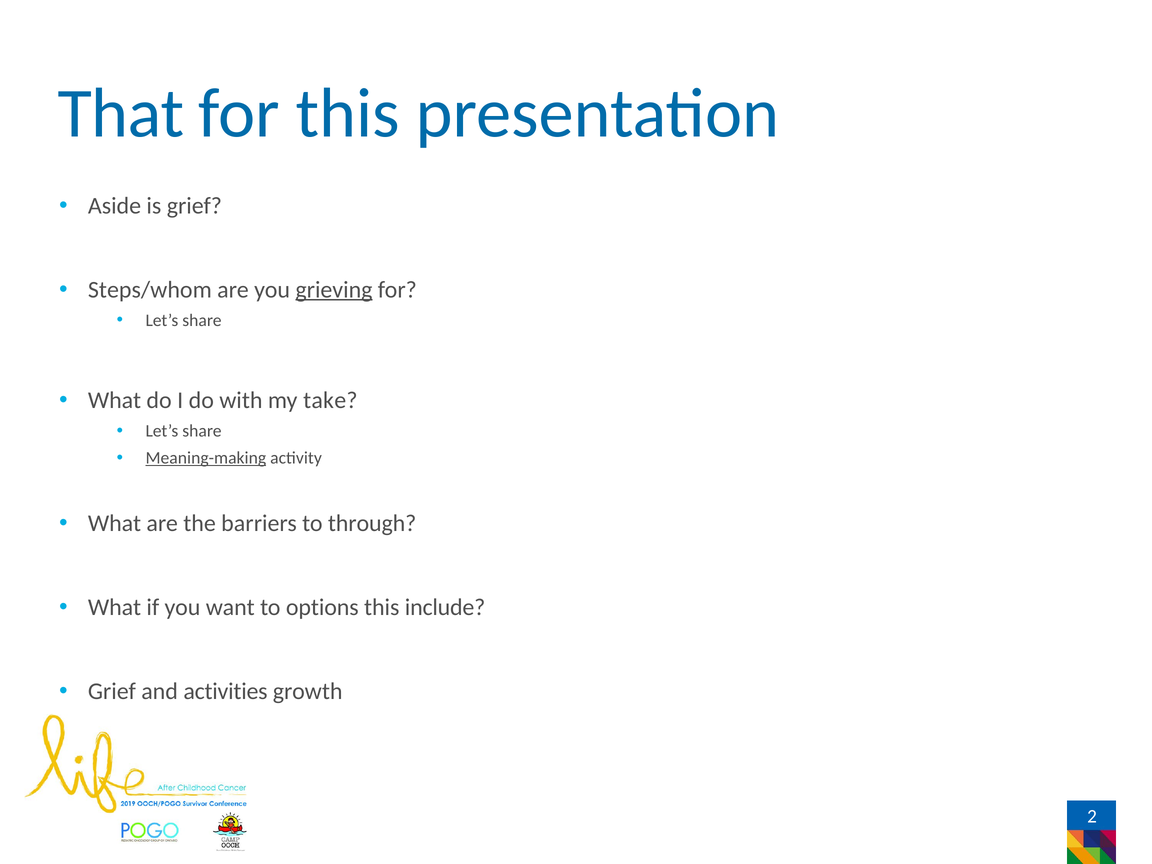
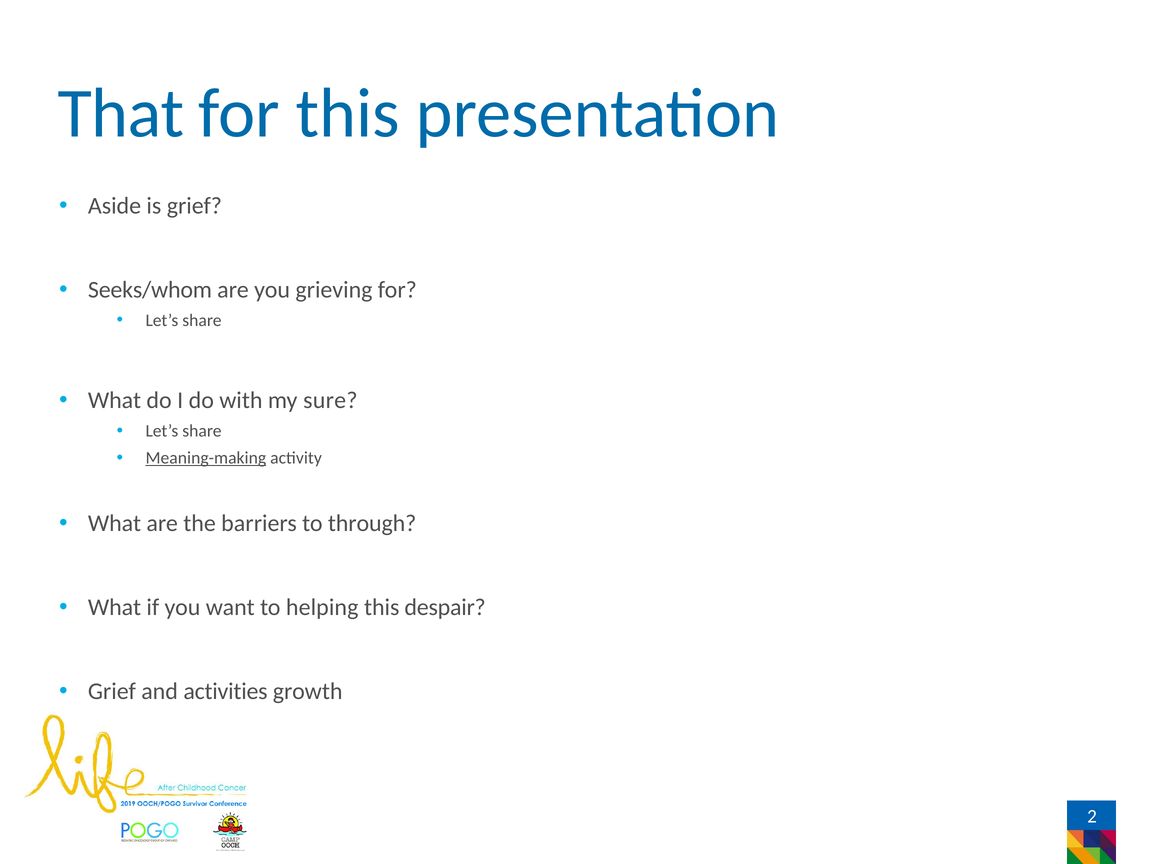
Steps/whom: Steps/whom -> Seeks/whom (150, 290)
grieving underline: present -> none (334, 290)
take: take -> sure (330, 400)
options: options -> helping (322, 607)
include: include -> despair (445, 607)
